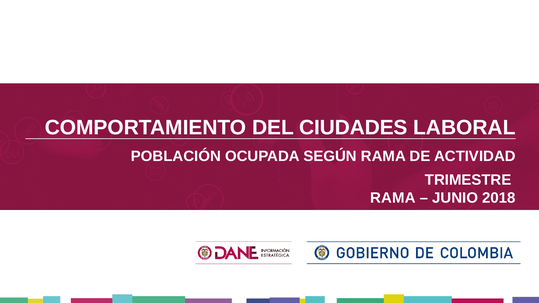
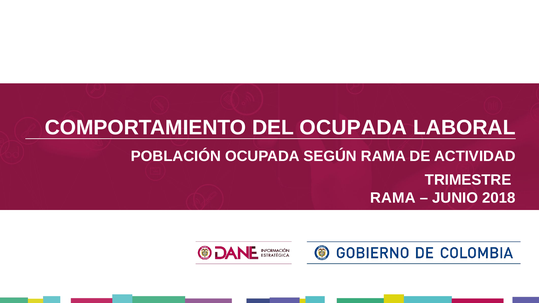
DEL CIUDADES: CIUDADES -> OCUPADA (353, 128)
